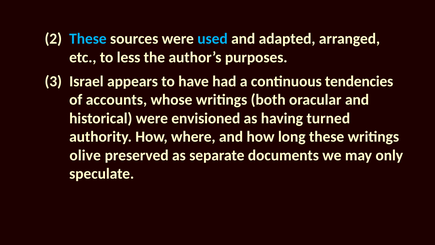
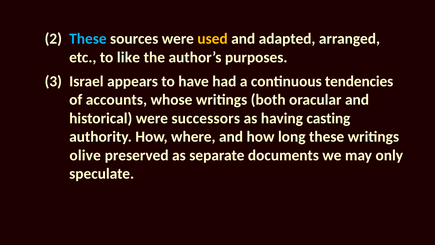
used colour: light blue -> yellow (213, 39)
less: less -> like (128, 57)
envisioned: envisioned -> successors (206, 118)
turned: turned -> casting (328, 118)
